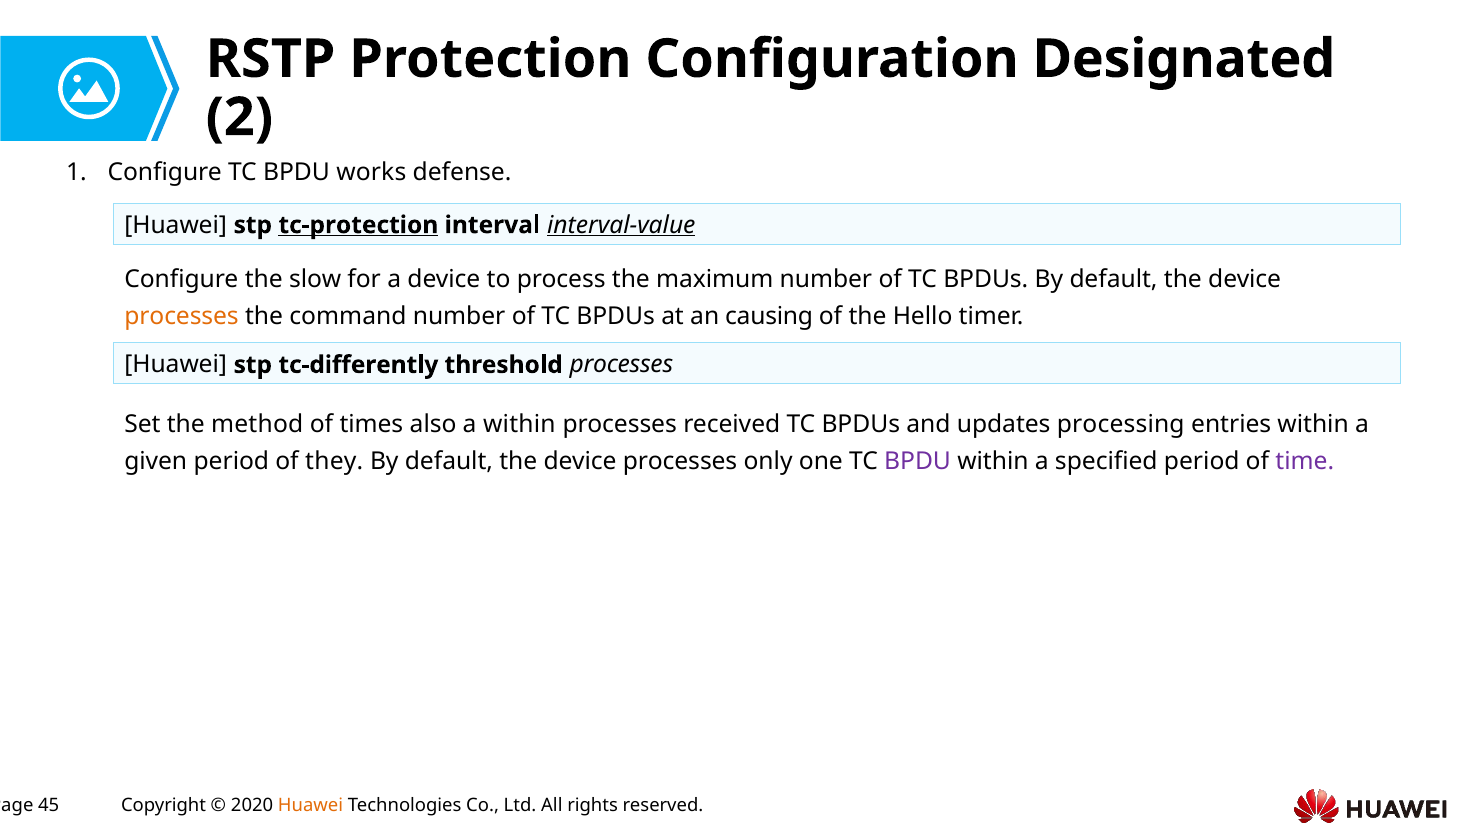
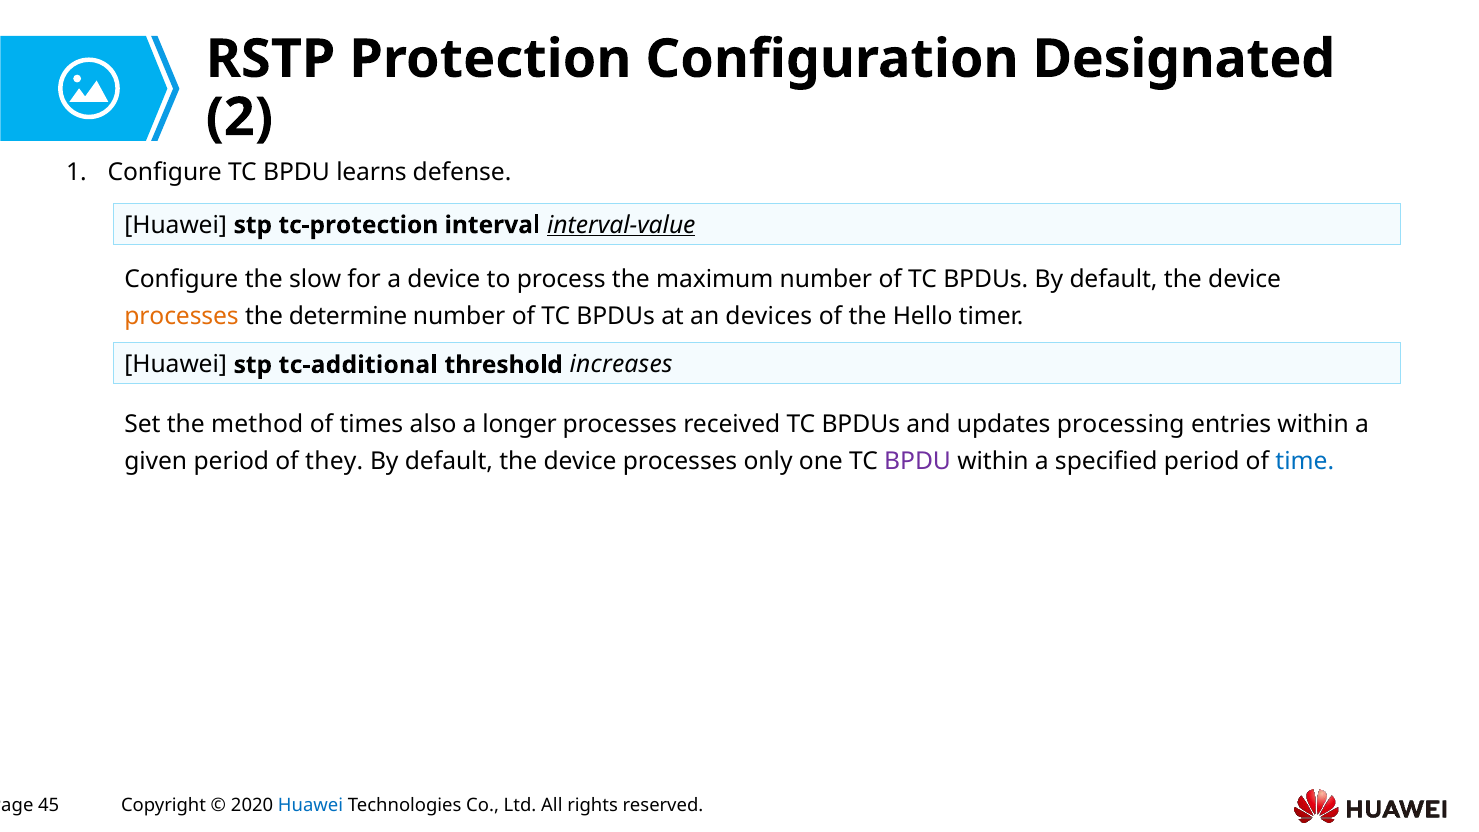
works: works -> learns (371, 173)
tc-protection underline: present -> none (358, 225)
command: command -> determine (348, 316)
causing: causing -> devices (769, 316)
tc-differently: tc-differently -> tc-additional (358, 365)
threshold processes: processes -> increases (621, 365)
a within: within -> longer (520, 425)
time colour: purple -> blue (1305, 462)
Huawei colour: orange -> blue (311, 806)
